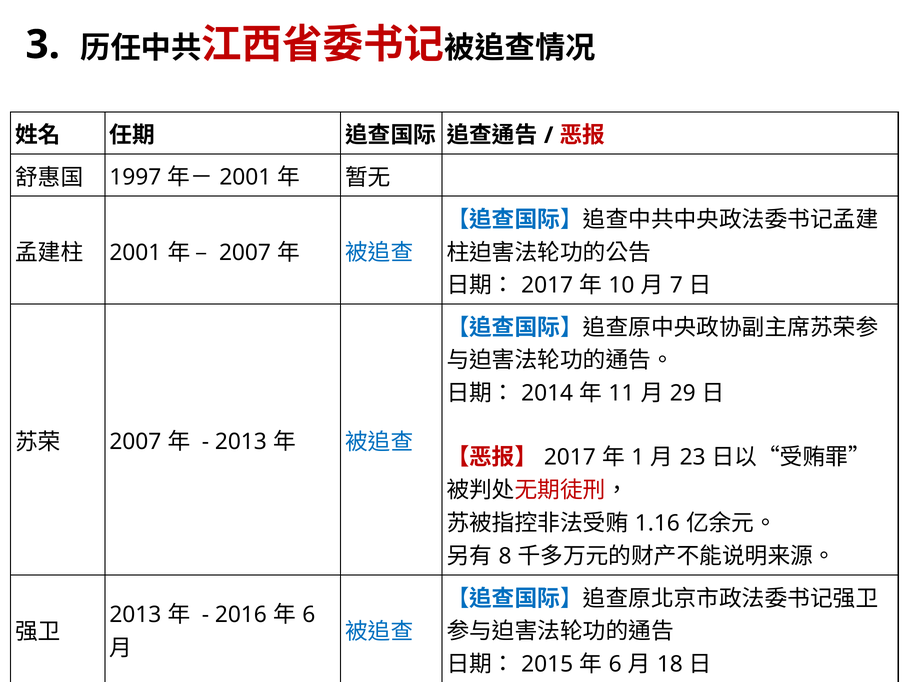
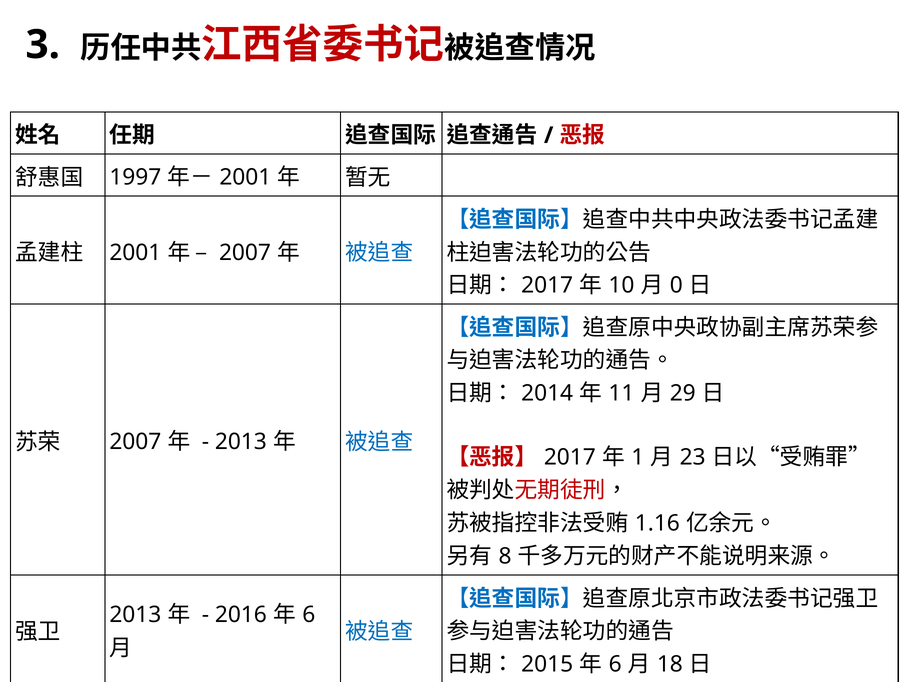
7: 7 -> 0 (676, 285)
